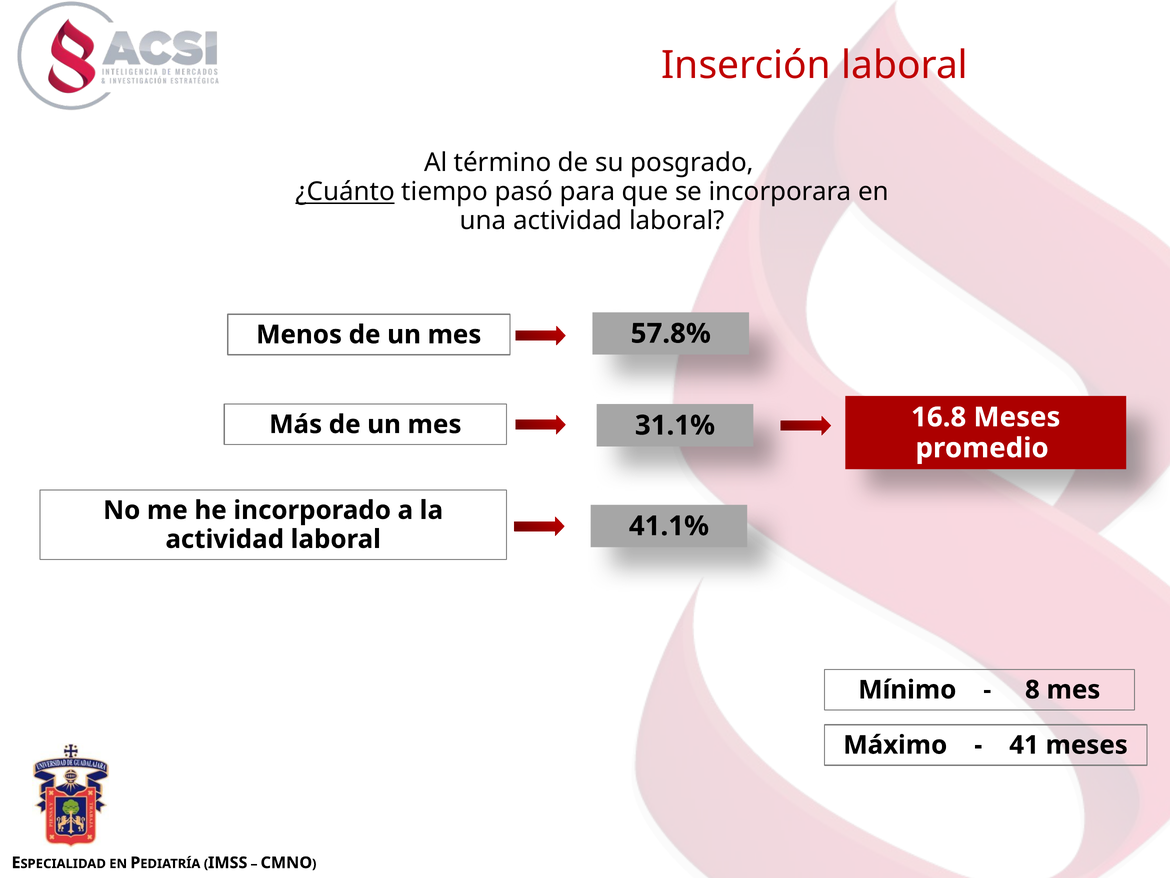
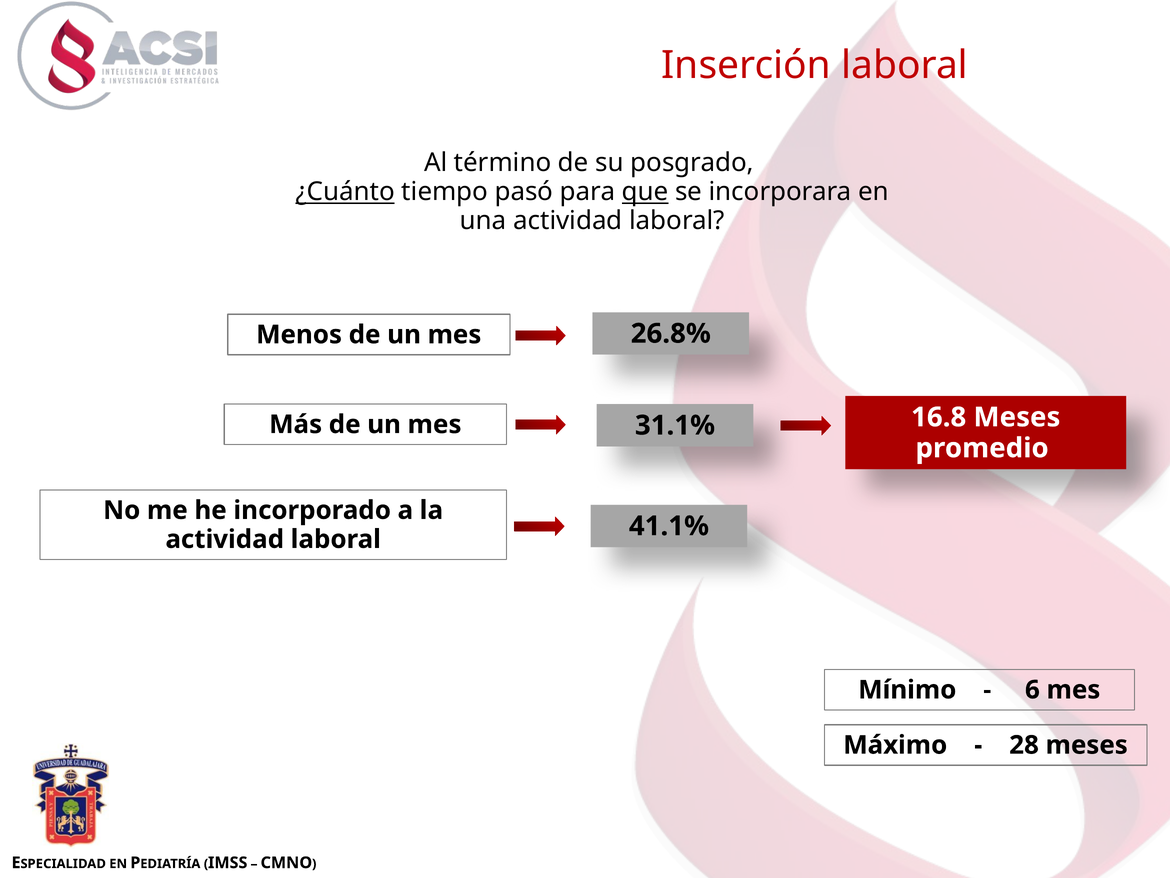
que underline: none -> present (645, 192)
57.8%: 57.8% -> 26.8% (671, 333)
8: 8 -> 6 (1032, 689)
41: 41 -> 28 (1024, 745)
